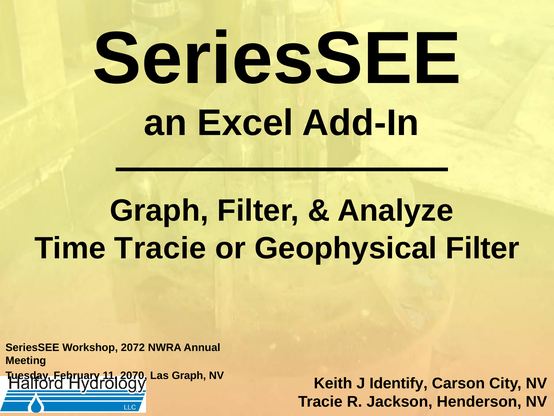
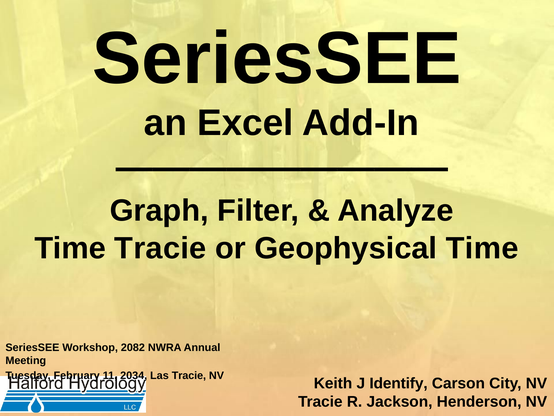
Geophysical Filter: Filter -> Time (482, 248)
2072: 2072 -> 2082 (133, 347)
2070: 2070 -> 2034 (134, 375)
Las Graph: Graph -> Tracie (189, 375)
